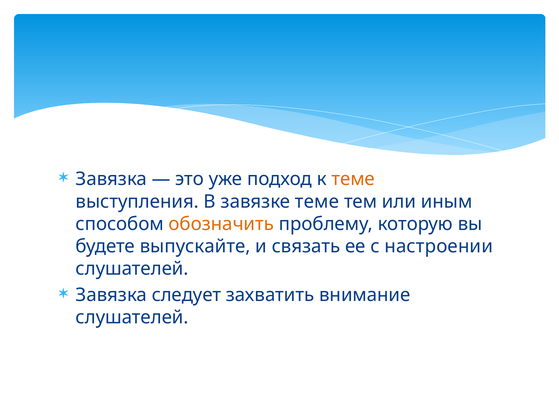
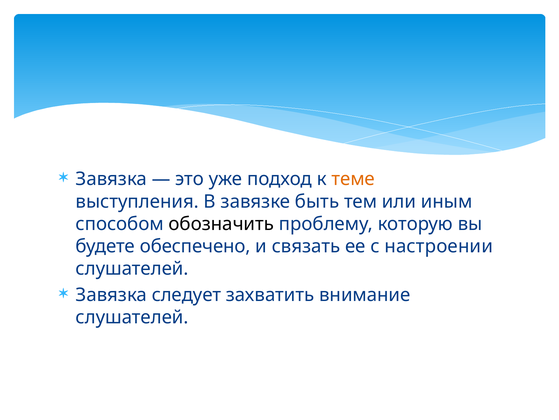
завязке теме: теме -> быть (317, 201)
обозначить colour: orange -> black (221, 224)
выпускайте: выпускайте -> обеспечено (195, 246)
